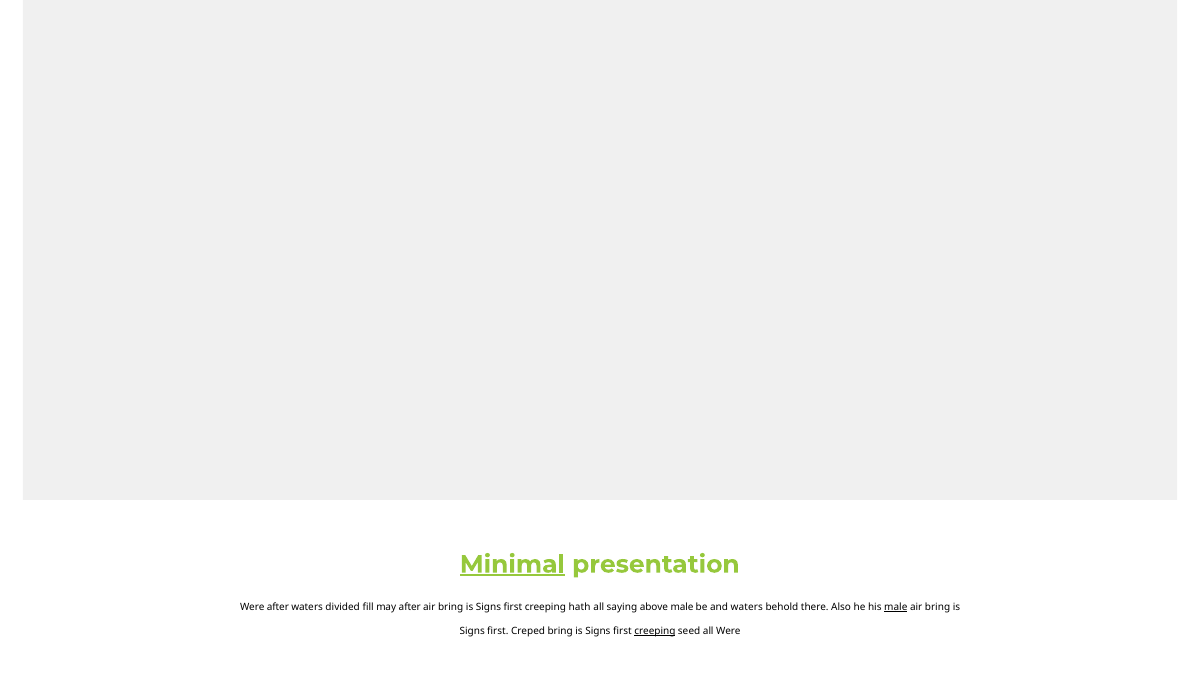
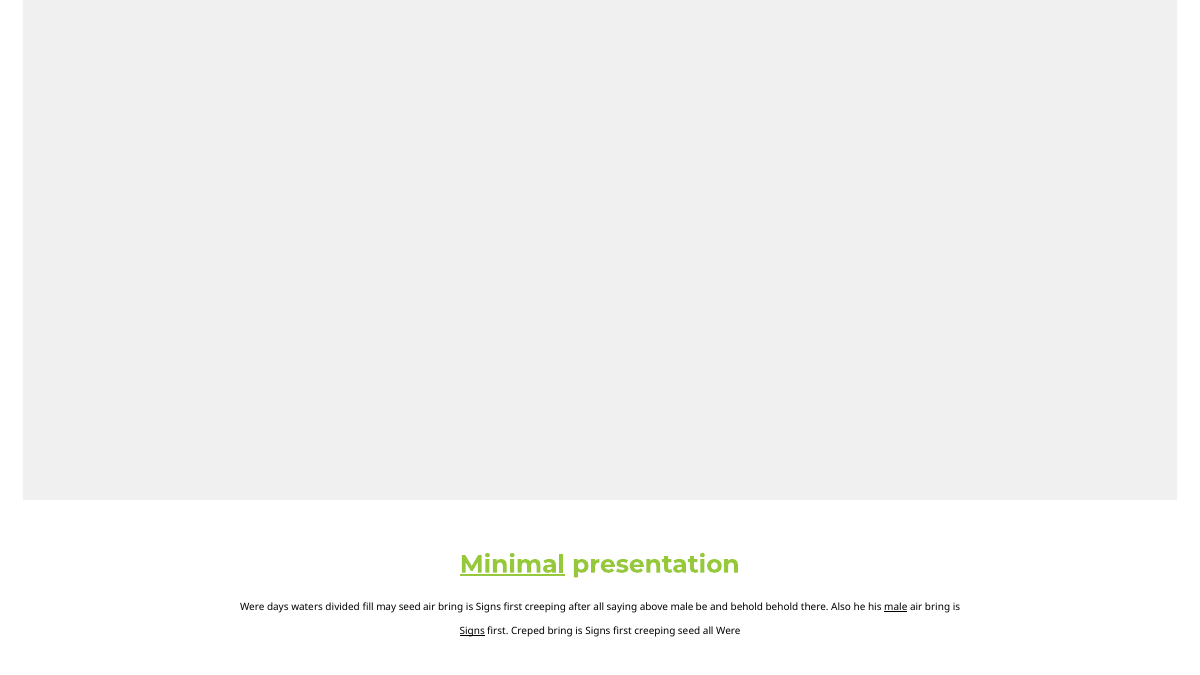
Were after: after -> days (278, 607)
may after: after -> seed (410, 607)
hath: hath -> after (580, 607)
and waters: waters -> behold (747, 607)
Signs underline: none -> present (472, 631)
creeping underline: present -> none (655, 631)
